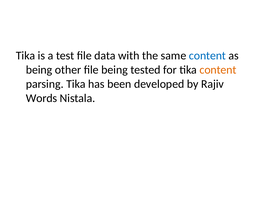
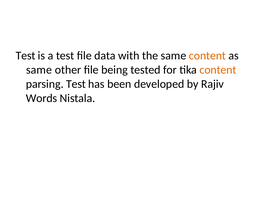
Tika: Tika -> Test (26, 56)
content colour: blue -> orange (207, 56)
being: being -> same (39, 70)
parsing Tika: Tika -> Test (76, 84)
